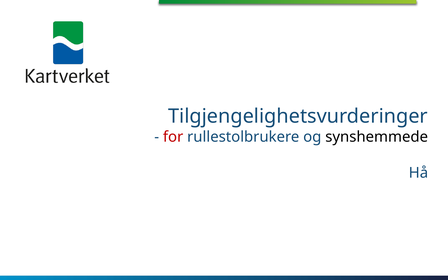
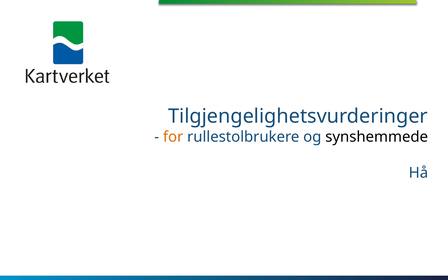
for colour: red -> orange (173, 137)
